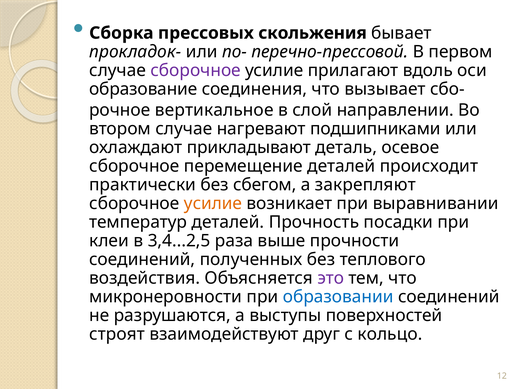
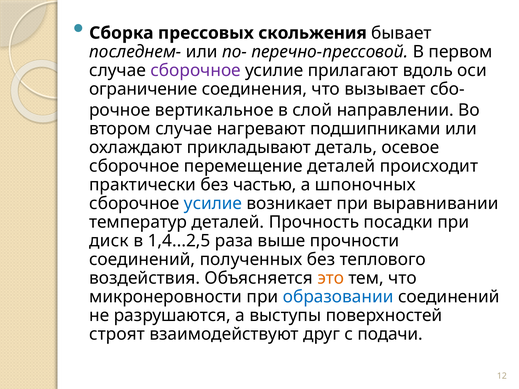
прокладок-: прокладок- -> последнем- (135, 52)
образование: образование -> ограничение (143, 89)
сбегом: сбегом -> частью (265, 185)
закрепляют: закрепляют -> шпоночных (365, 185)
усилие colour: orange -> blue (213, 204)
клеи: клеи -> диск (109, 241)
3,4...2,5: 3,4...2,5 -> 1,4...2,5 (179, 241)
это colour: purple -> orange (331, 278)
кольцо: кольцо -> подачи (390, 334)
